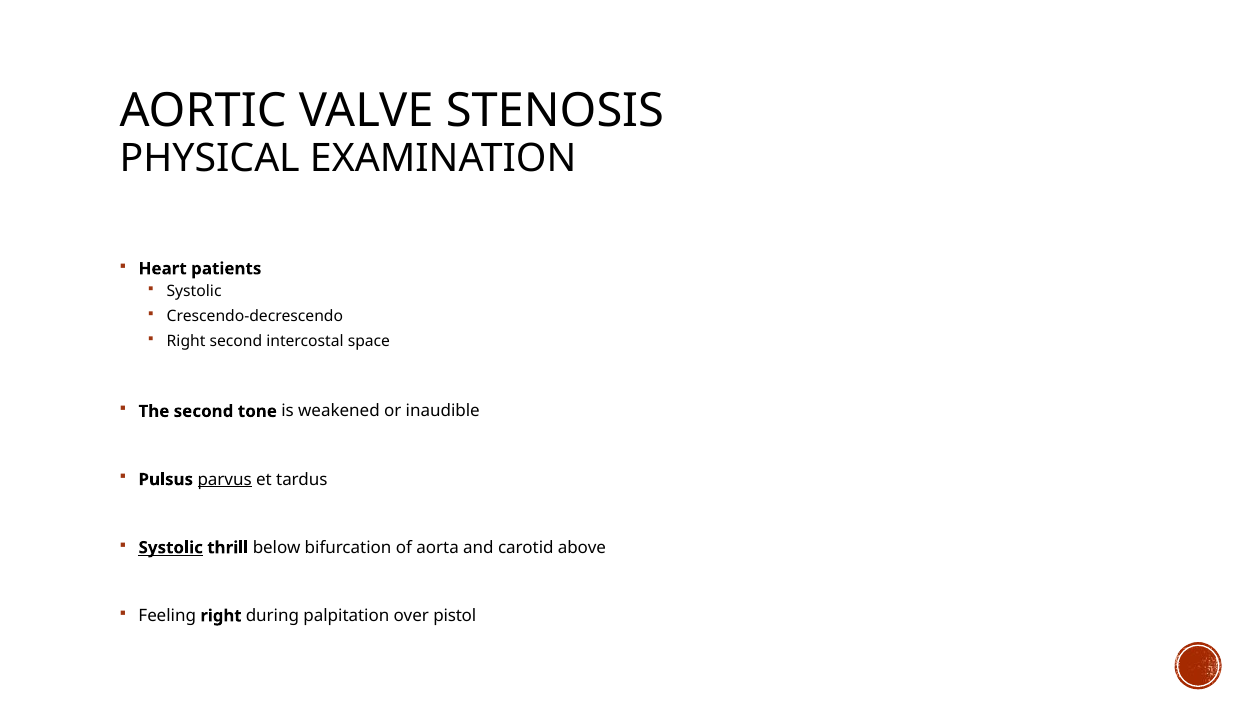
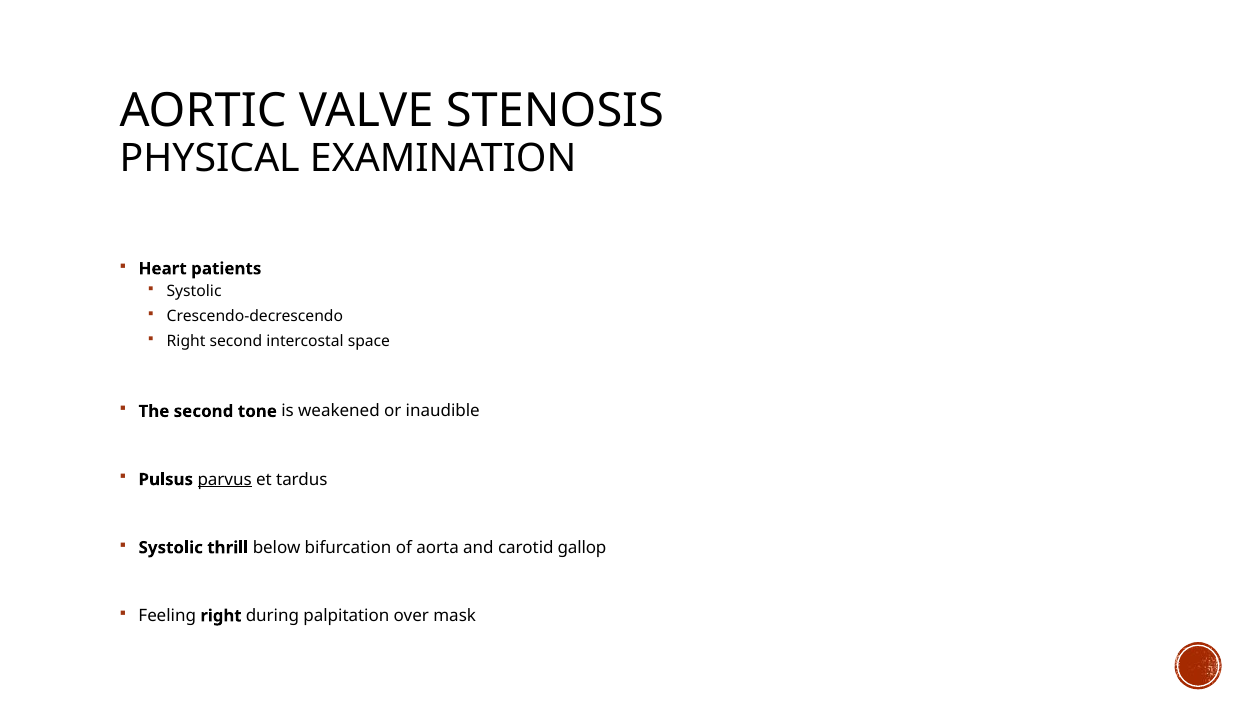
Systolic underline: present -> none (171, 547)
above: above -> gallop (582, 547)
pistol: pistol -> mask (455, 615)
